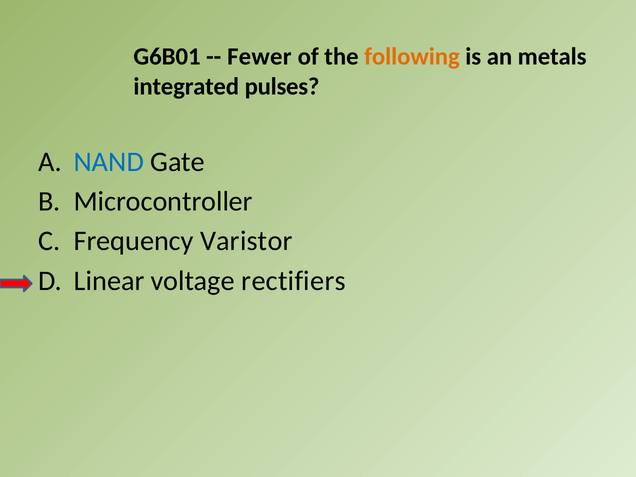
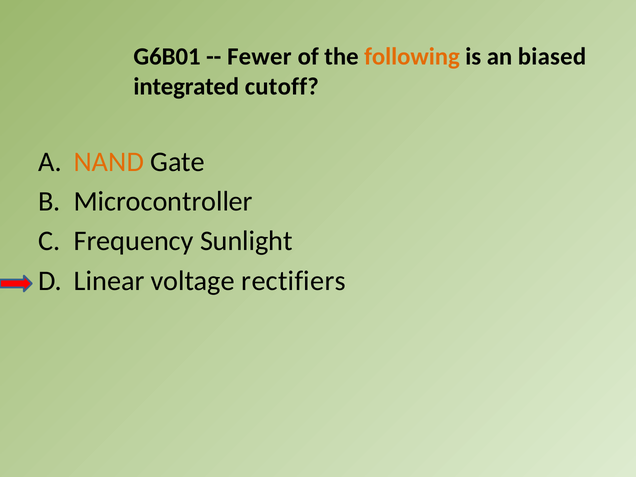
metals: metals -> biased (552, 57)
pulses: pulses -> cutoff (282, 86)
NAND colour: blue -> orange (109, 162)
Varistor: Varistor -> Sunlight (246, 241)
